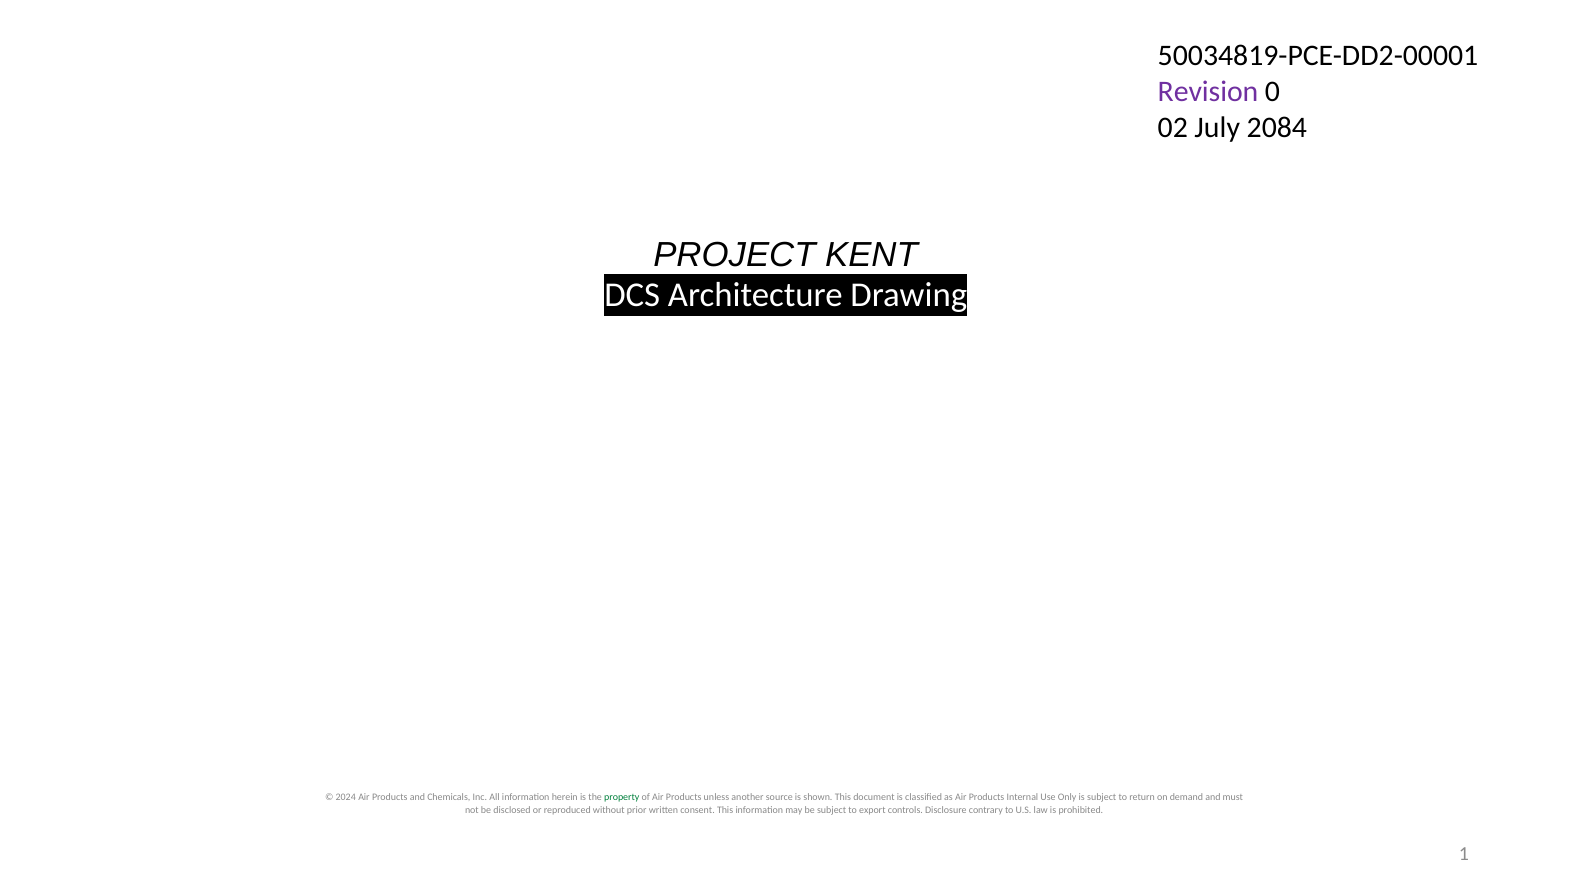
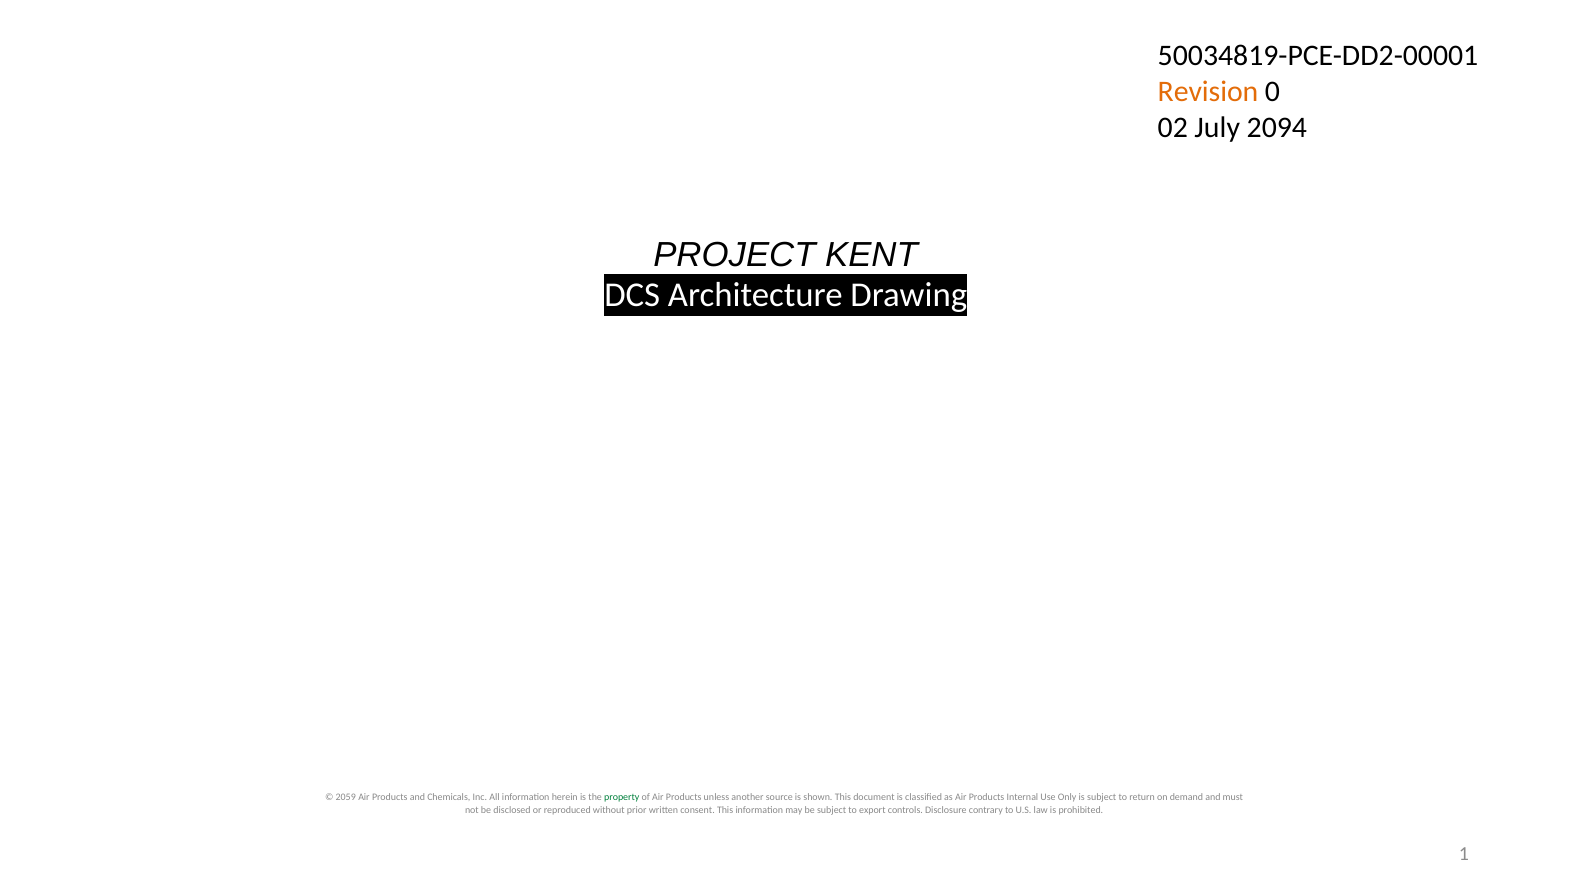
Revision colour: purple -> orange (1208, 92)
2084: 2084 -> 2094 (1277, 128)
2024: 2024 -> 2059 (346, 798)
